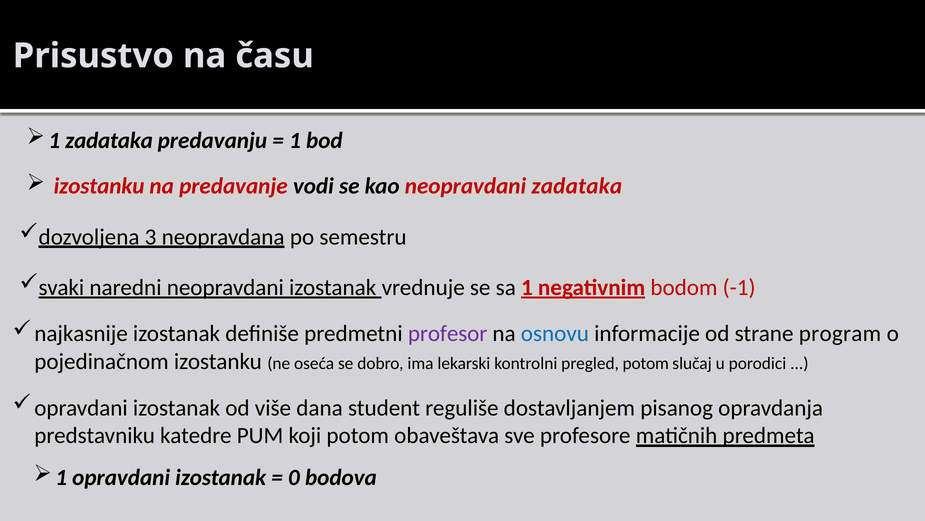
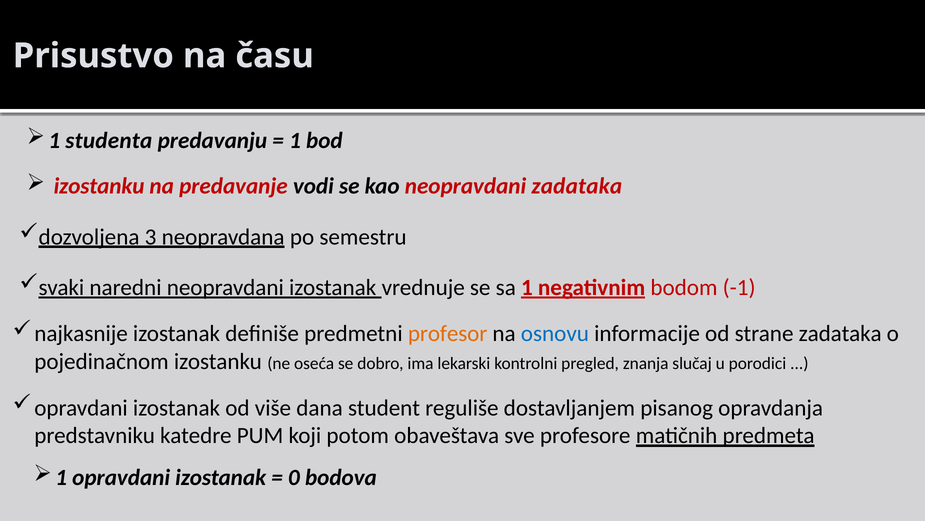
1 zadataka: zadataka -> studenta (109, 140)
profesor colour: purple -> orange (448, 333)
strane program: program -> zadataka (840, 333)
pregled potom: potom -> znanja (646, 363)
